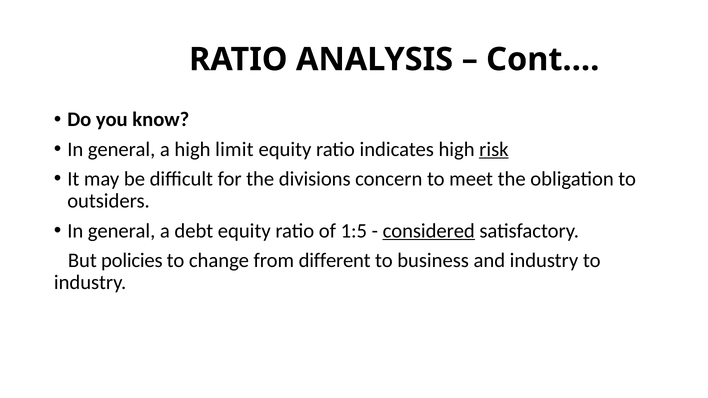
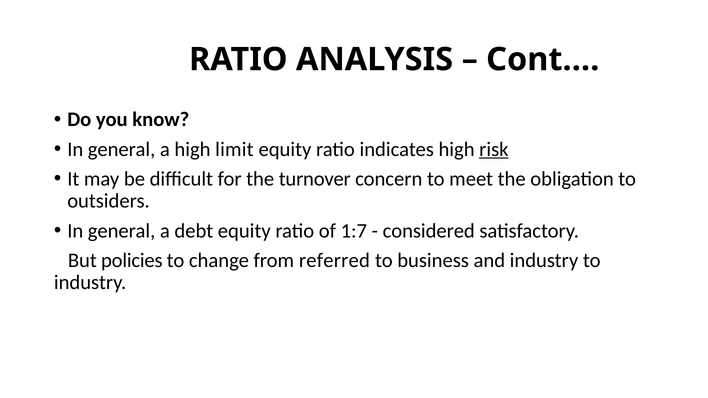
divisions: divisions -> turnover (315, 179)
1:5: 1:5 -> 1:7 (354, 231)
considered underline: present -> none (429, 231)
different: different -> referred (334, 261)
